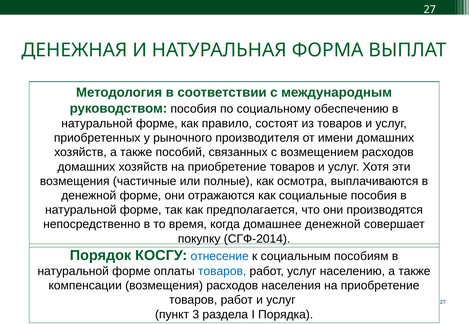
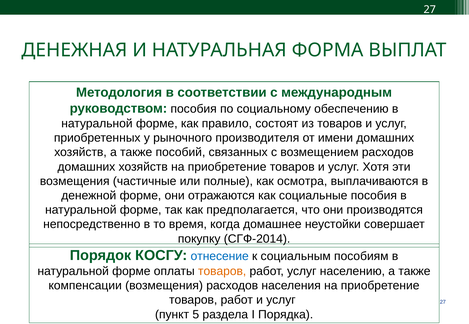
домашнее денежной: денежной -> неустойки (333, 225)
товаров colour: blue -> orange (222, 272)
3: 3 -> 5 (196, 315)
